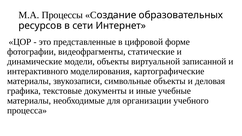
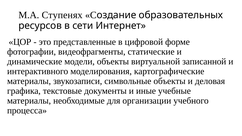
Процессы: Процессы -> Ступенях (62, 15)
